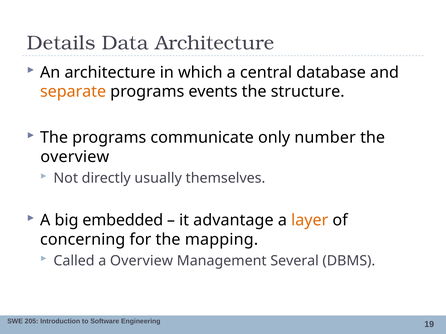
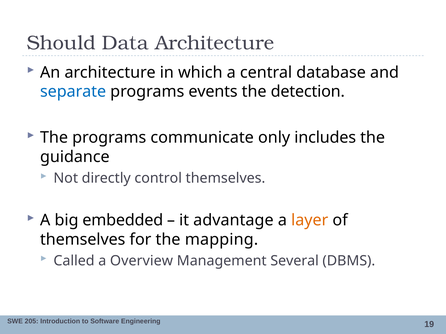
Details: Details -> Should (61, 43)
separate colour: orange -> blue (73, 92)
structure: structure -> detection (308, 92)
number: number -> includes (325, 138)
overview: overview -> guidance (75, 157)
usually: usually -> control (158, 178)
concerning: concerning -> themselves (83, 240)
